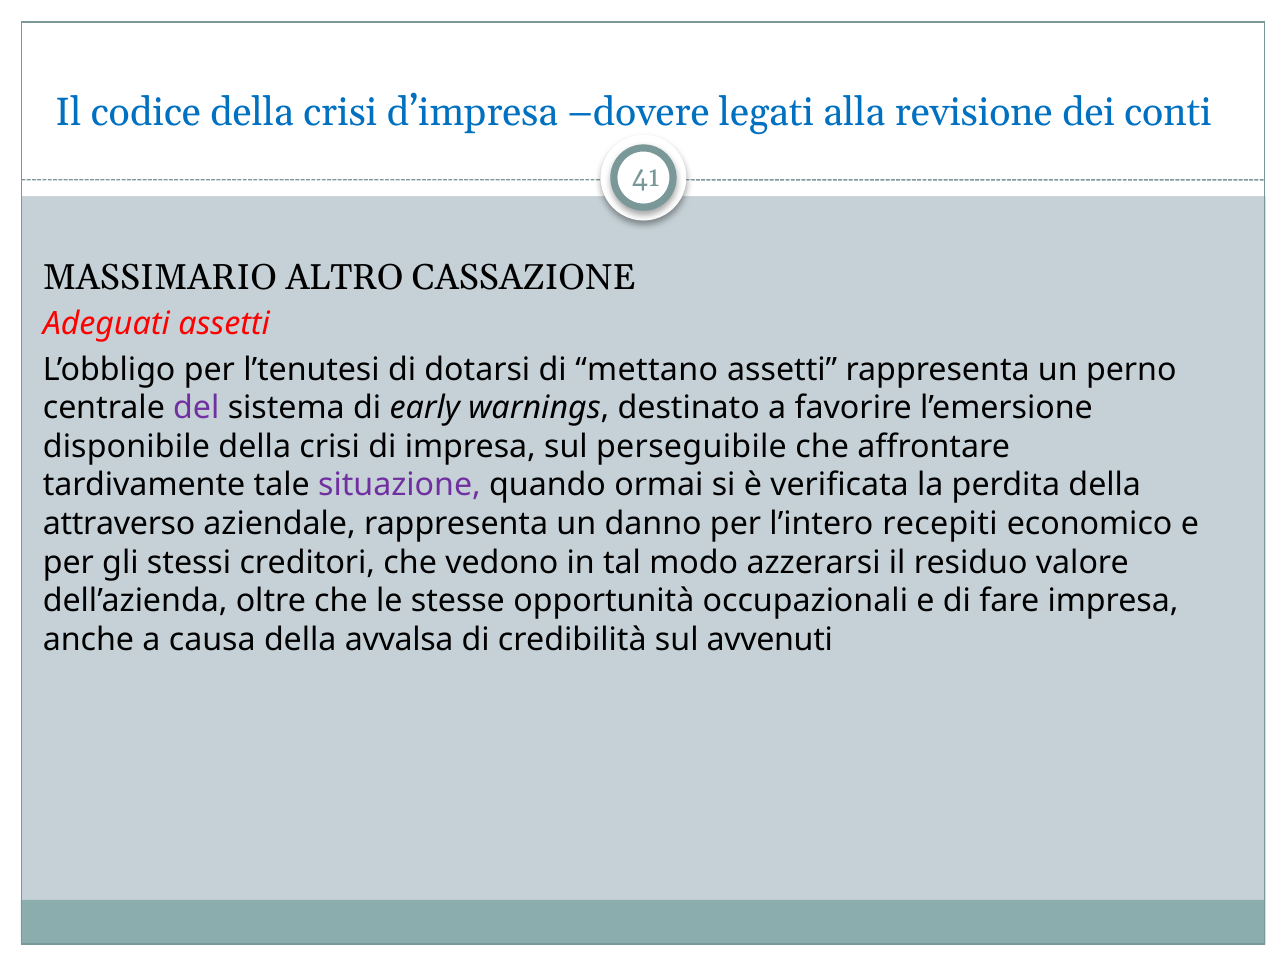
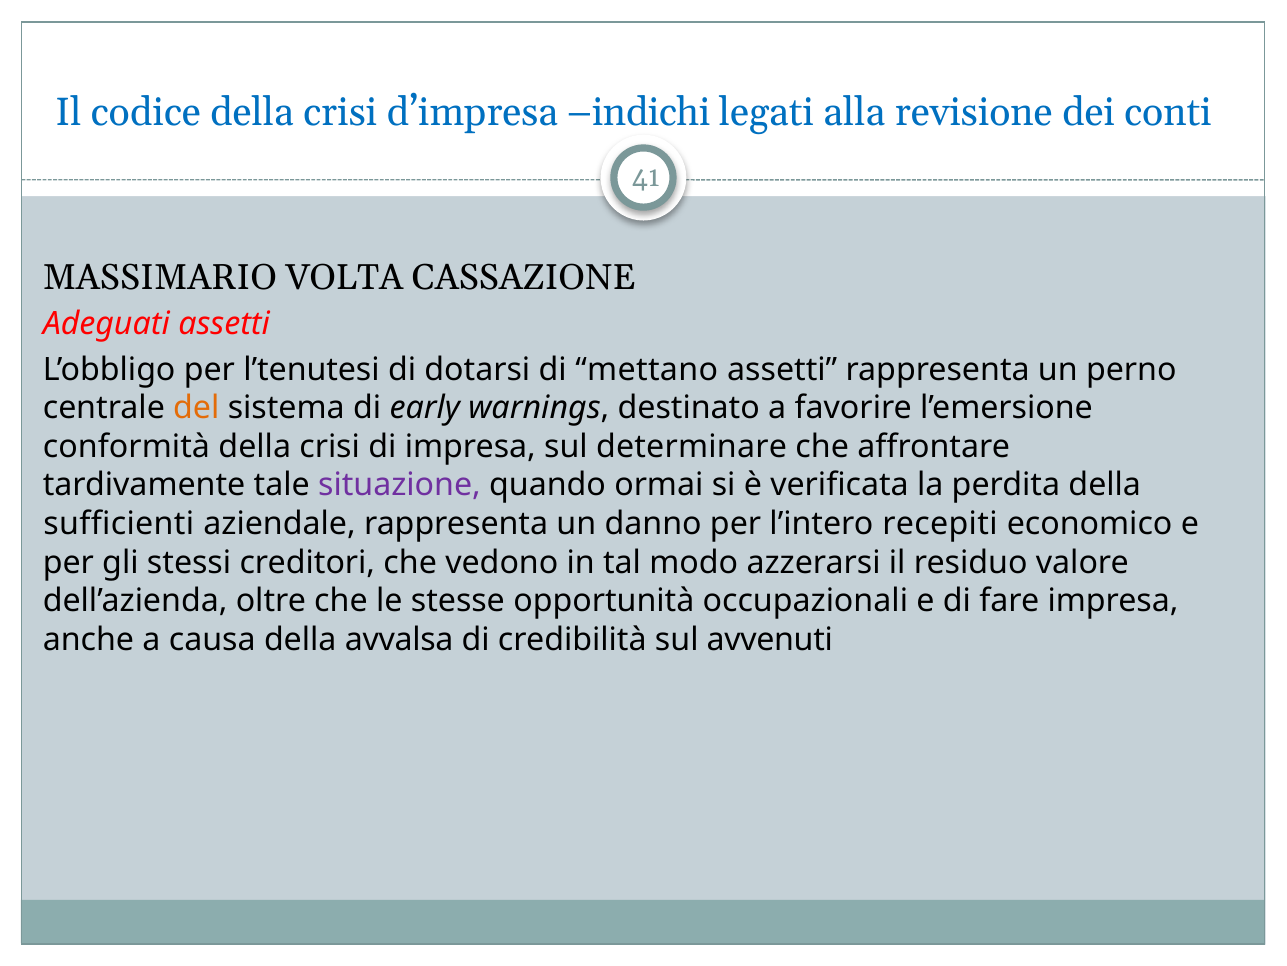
dovere: dovere -> indichi (639, 112)
ALTRO: ALTRO -> VOLTA (344, 277)
del colour: purple -> orange (196, 408)
disponibile: disponibile -> conformità (126, 446)
perseguibile: perseguibile -> determinare (692, 446)
attraverso: attraverso -> sufficienti (119, 524)
